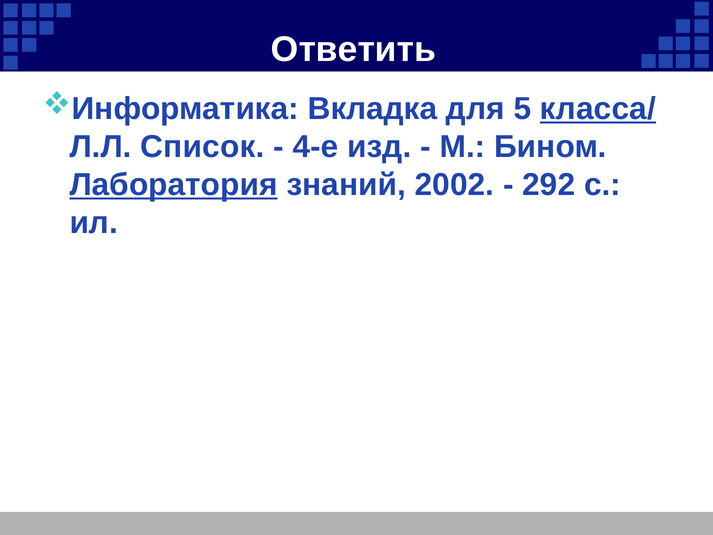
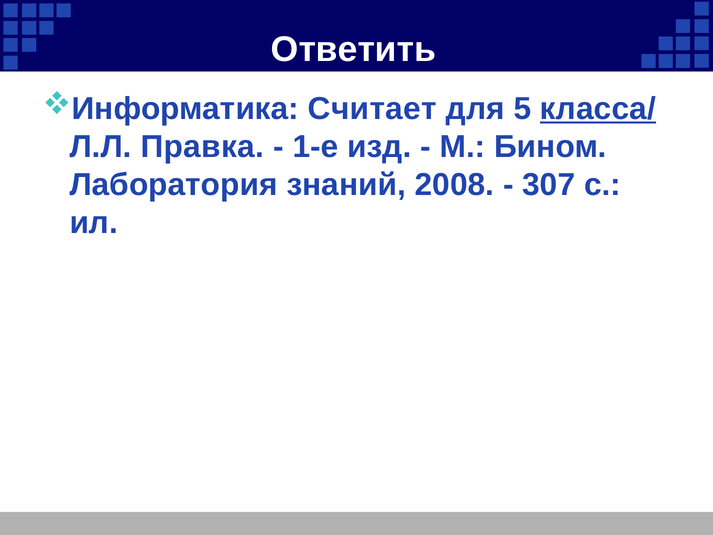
Вкладка: Вкладка -> Считает (372, 109)
Список: Список -> Правка (202, 147)
4-е: 4-е -> 1-е (316, 147)
Лаборатория underline: present -> none (174, 185)
2002: 2002 -> 2008 (454, 185)
292: 292 -> 307 (549, 185)
